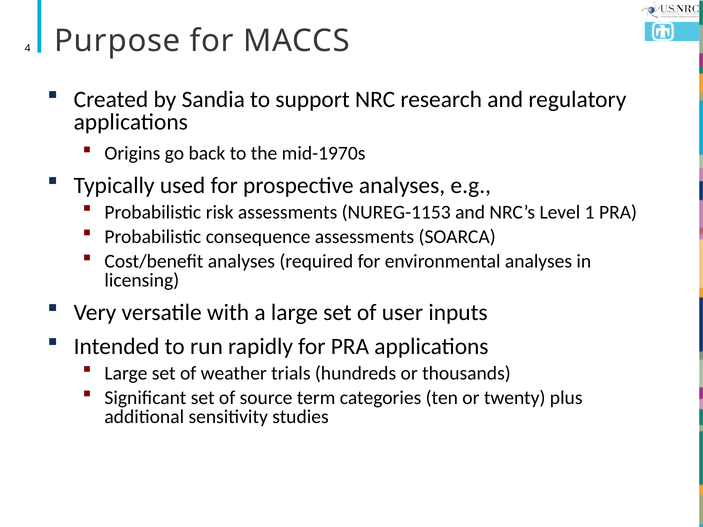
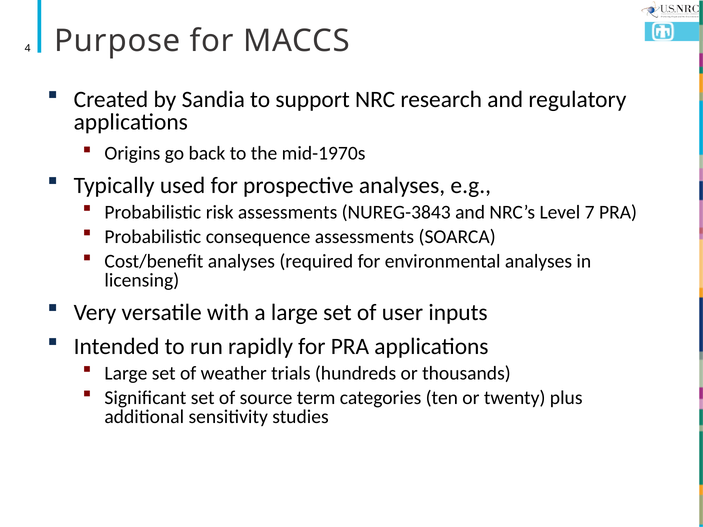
NUREG-1153: NUREG-1153 -> NUREG-3843 (396, 212)
1: 1 -> 7 (590, 212)
